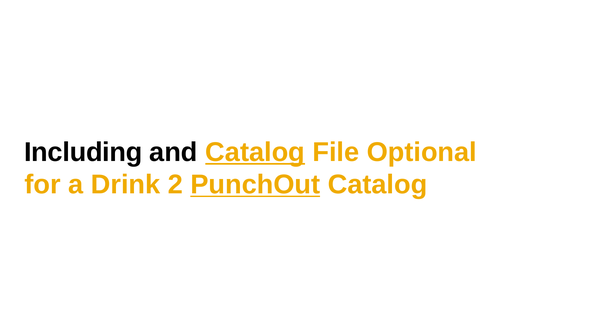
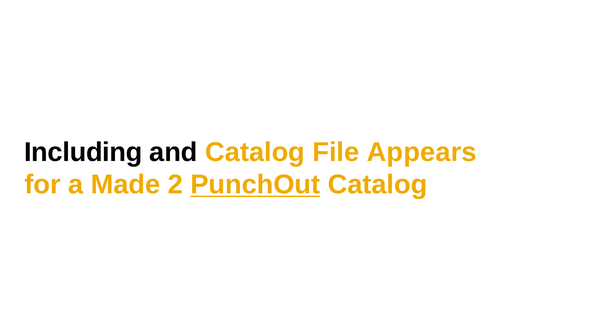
Catalog underline: present -> none (255, 152)
Optional: Optional -> Appears (422, 152)
Drink: Drink -> Made (126, 185)
